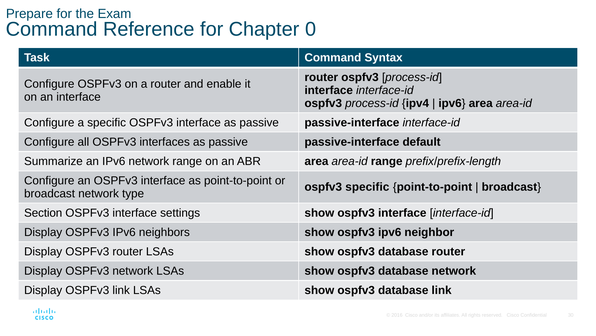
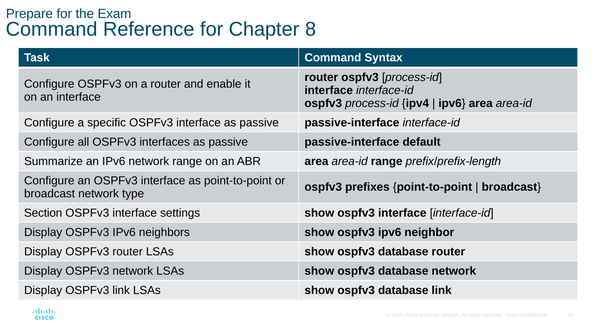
0: 0 -> 8 (311, 29)
ospfv3 specific: specific -> prefixes (367, 187)
